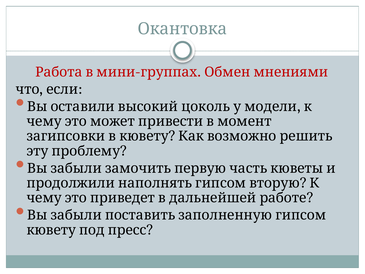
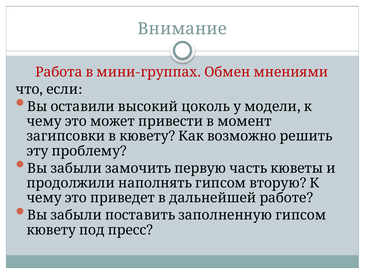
Окантовка: Окантовка -> Внимание (182, 29)
